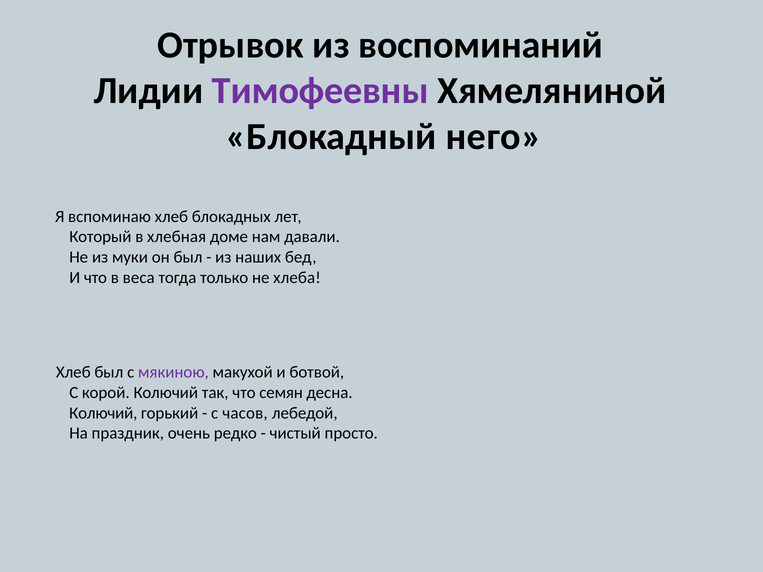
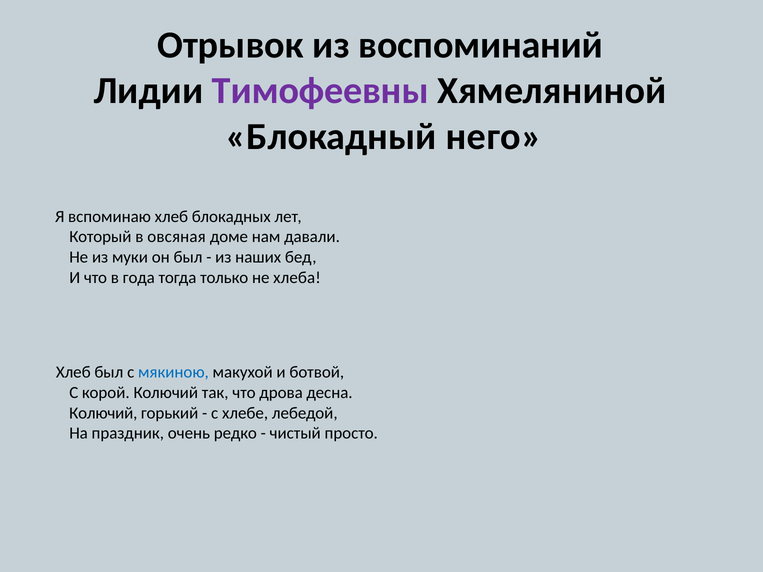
хлебная: хлебная -> овсяная (177, 237)
веса: веса -> года (139, 278)
мякиною colour: purple -> blue (173, 373)
семян: семян -> дрова (281, 393)
часов: часов -> хлебе (245, 413)
